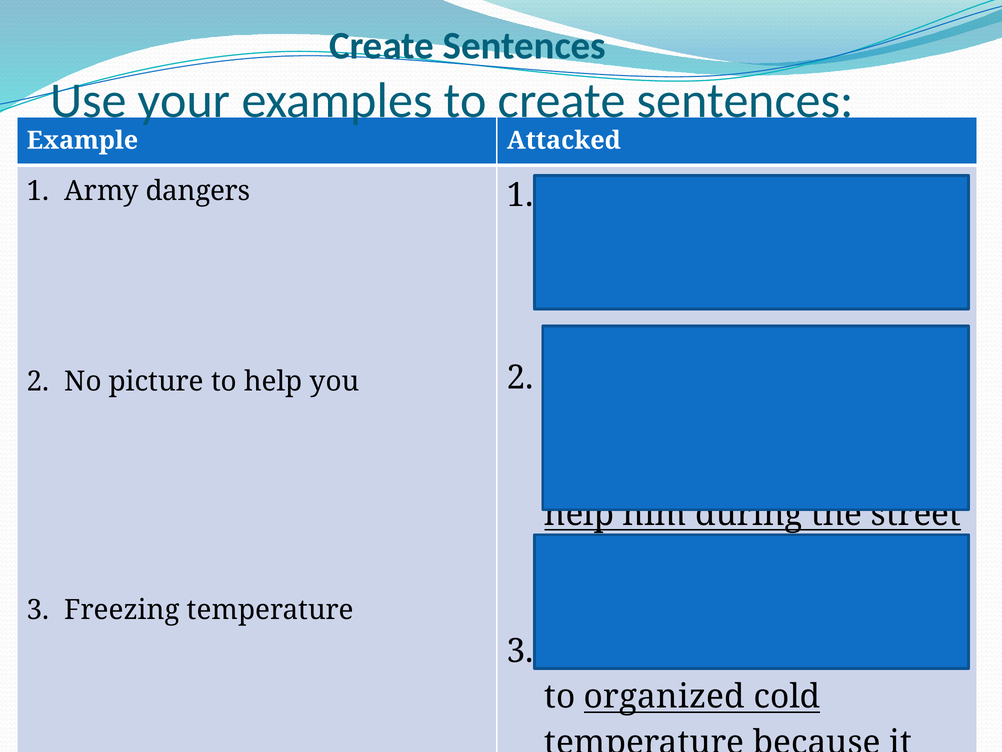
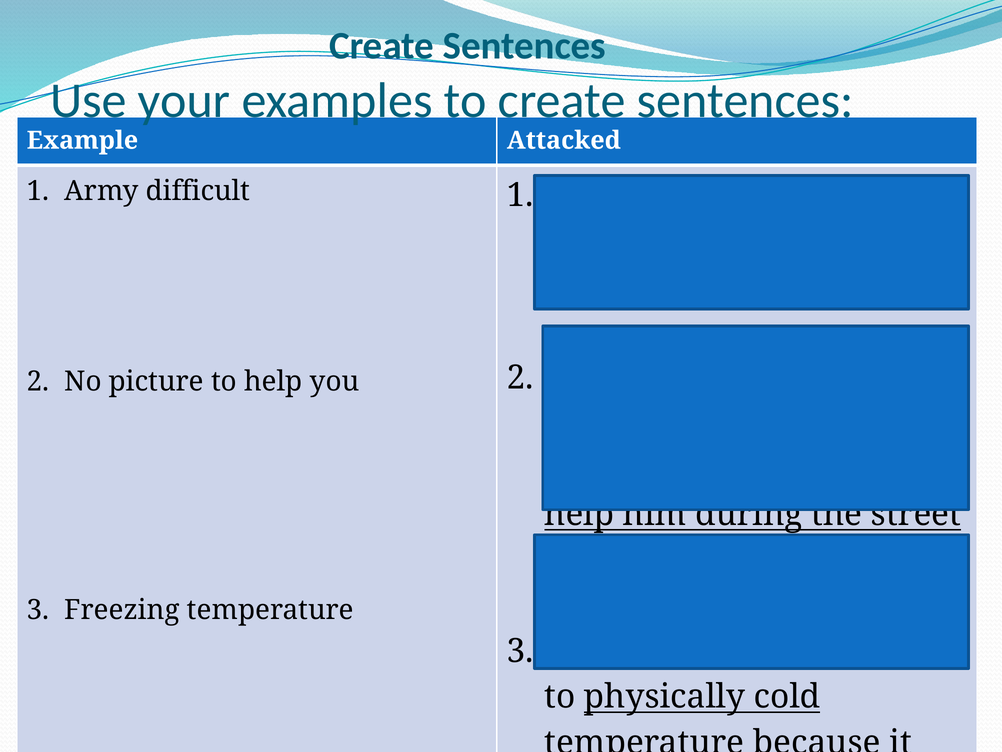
dangers: dangers -> difficult (198, 191)
organized: organized -> physically (665, 696)
